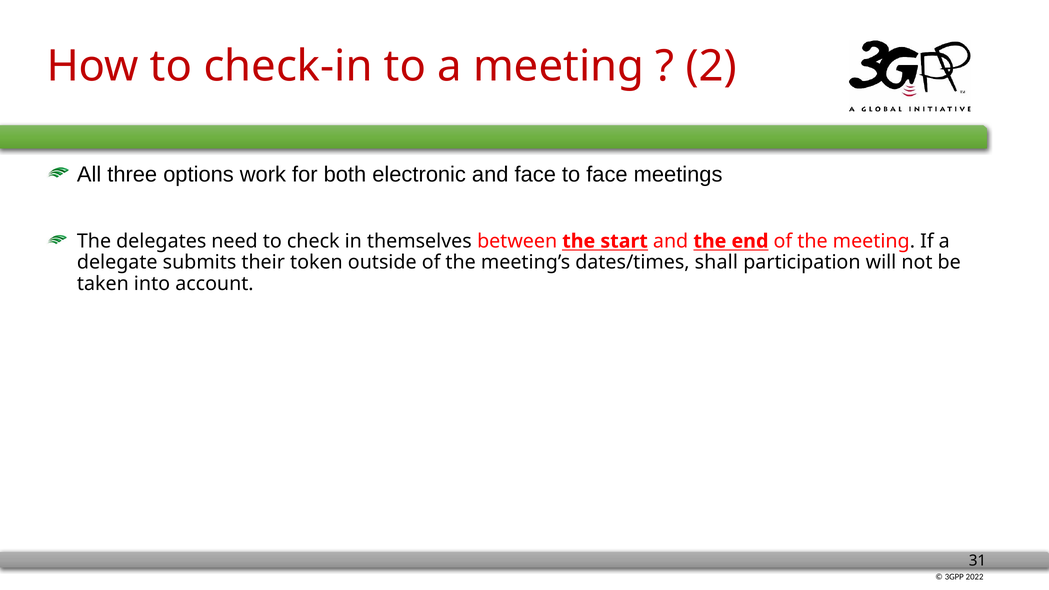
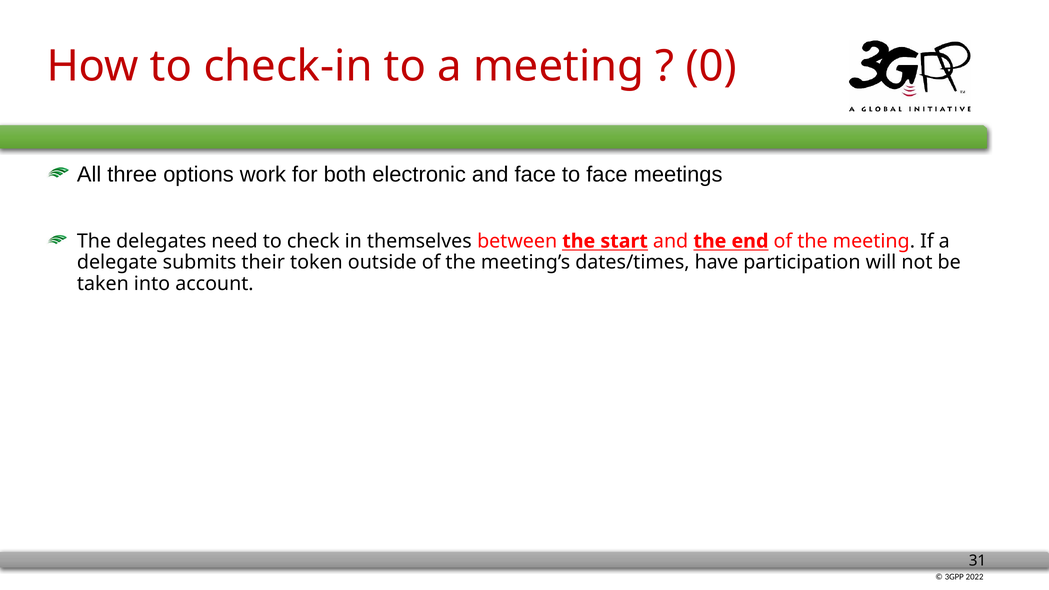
2: 2 -> 0 (711, 66)
shall: shall -> have (717, 262)
